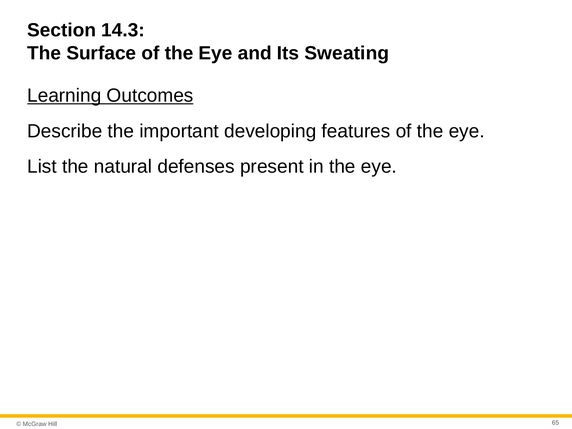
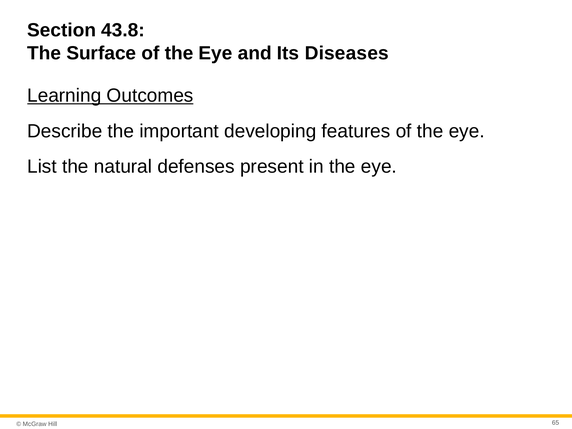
14.3: 14.3 -> 43.8 (123, 30)
Sweating: Sweating -> Diseases (347, 53)
